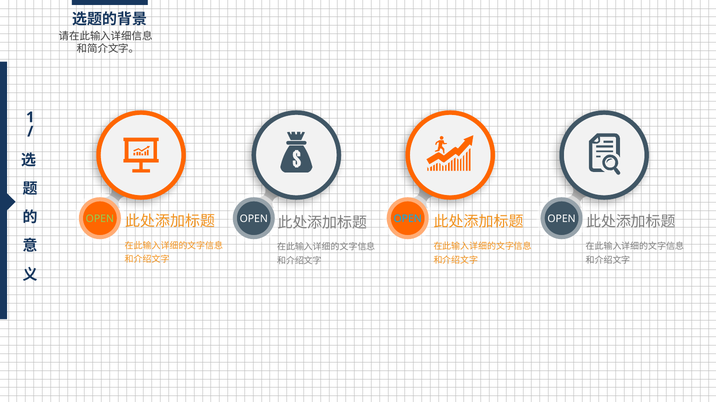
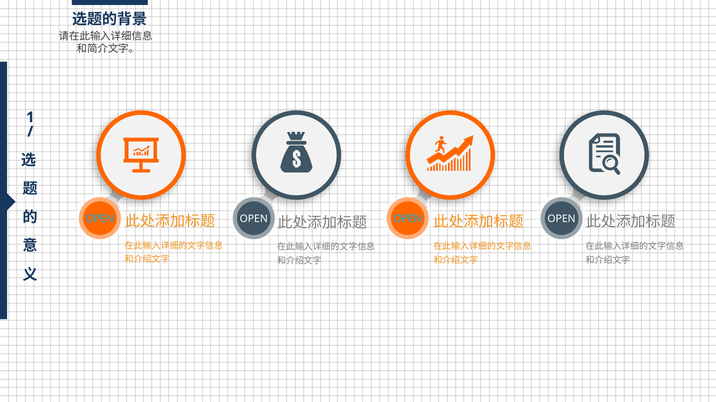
OPEN colour: light green -> light blue (100, 219)
